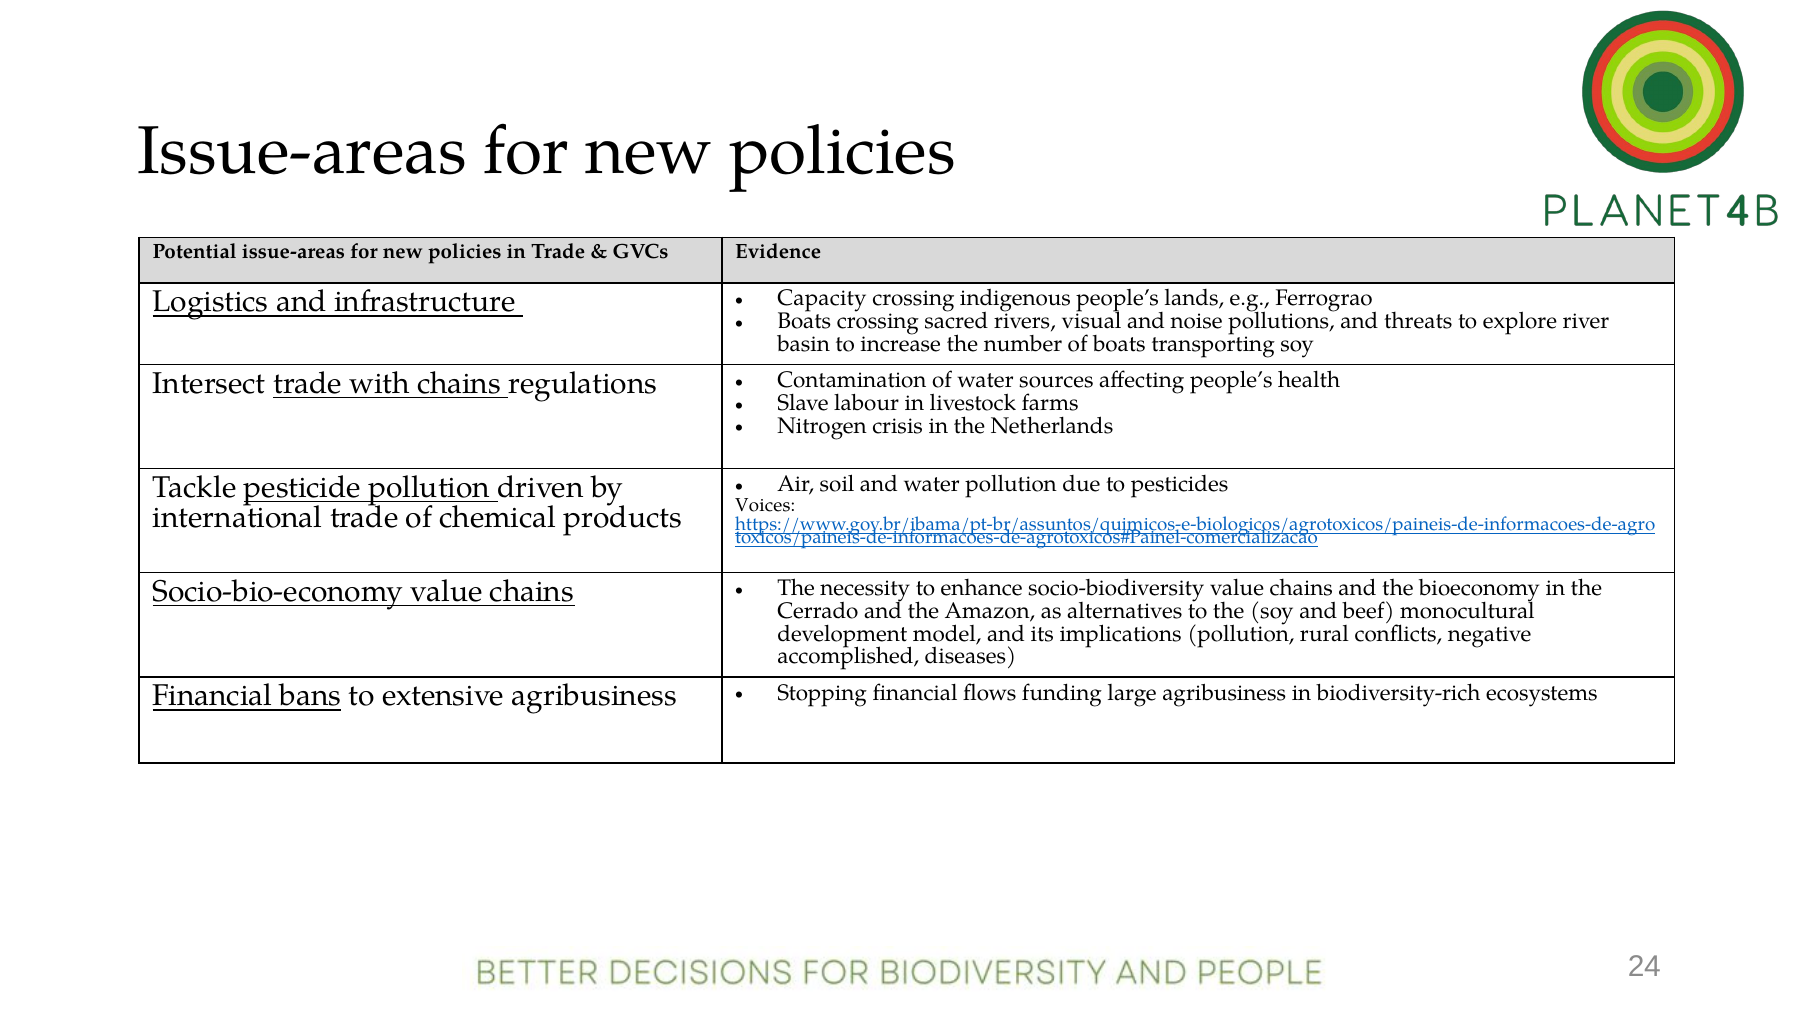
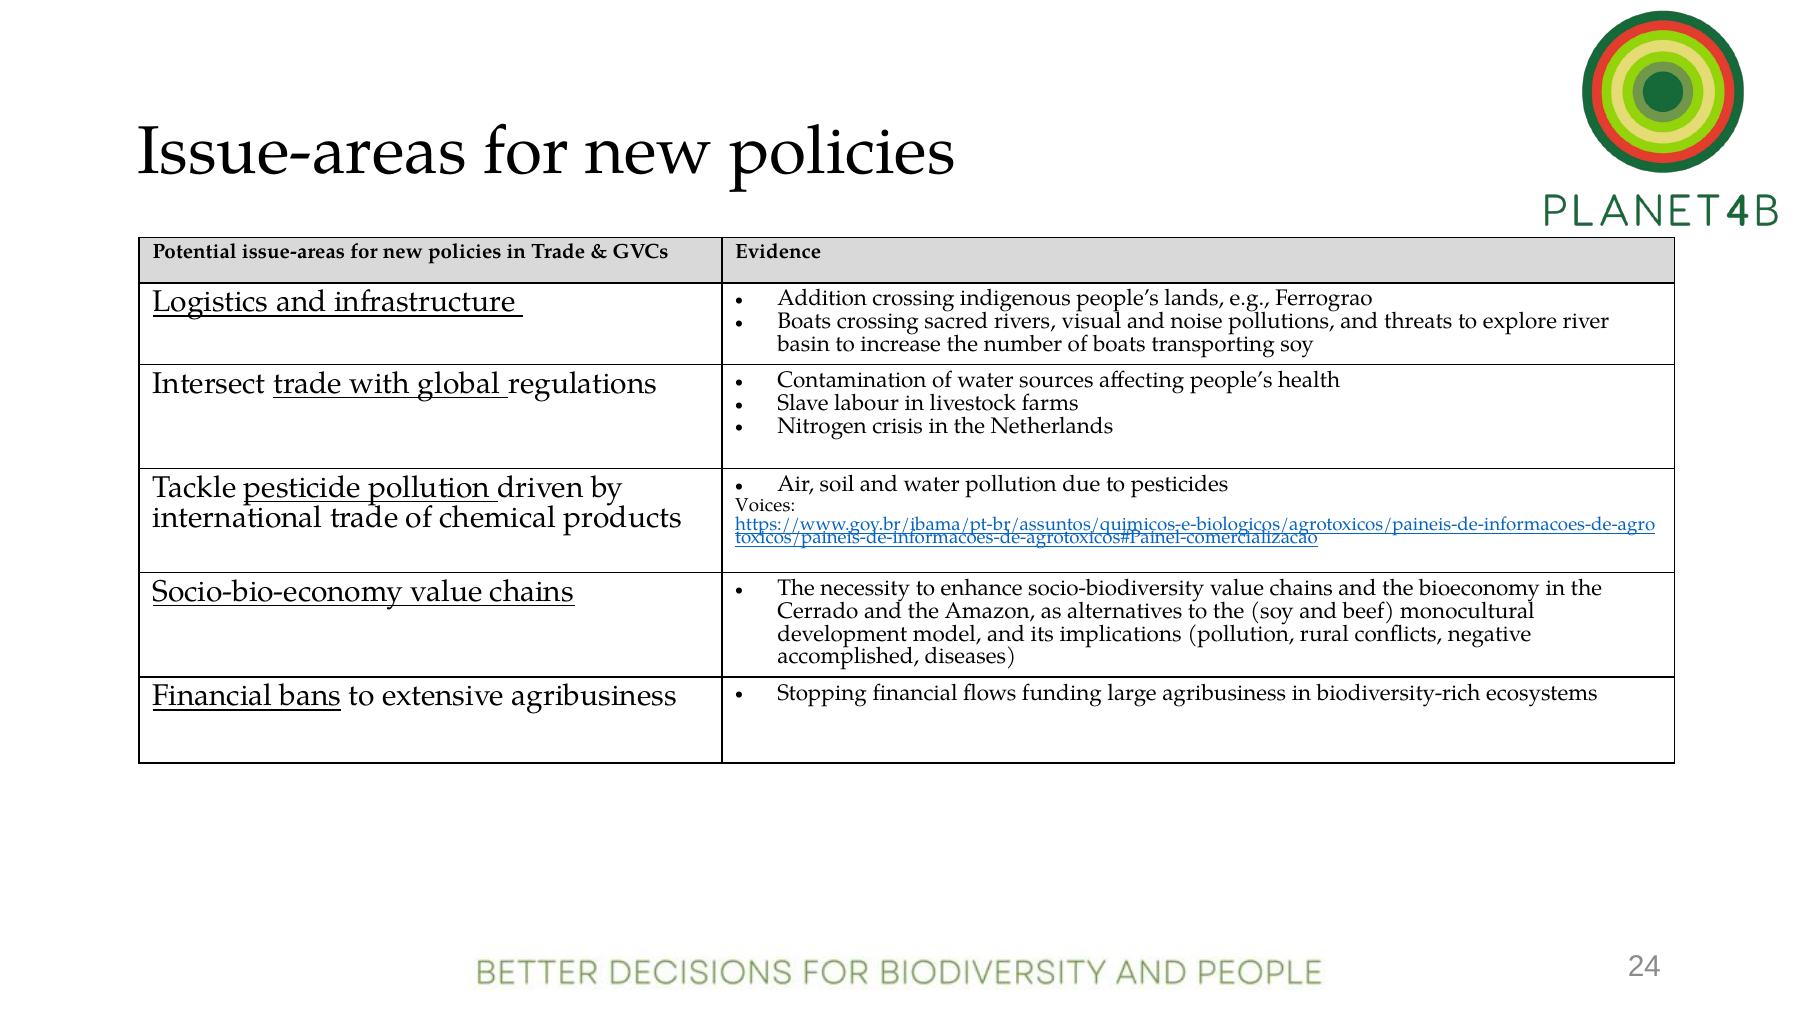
Capacity: Capacity -> Addition (822, 298)
with chains: chains -> global (459, 383)
